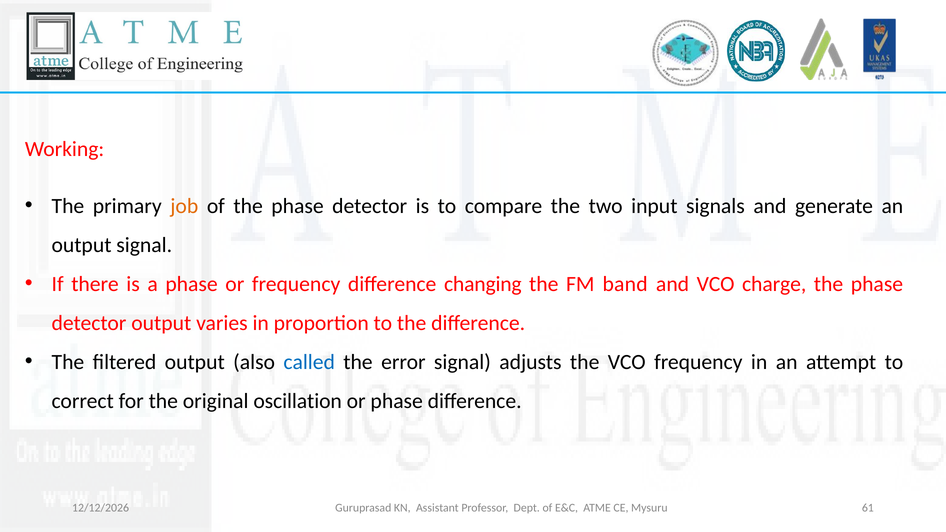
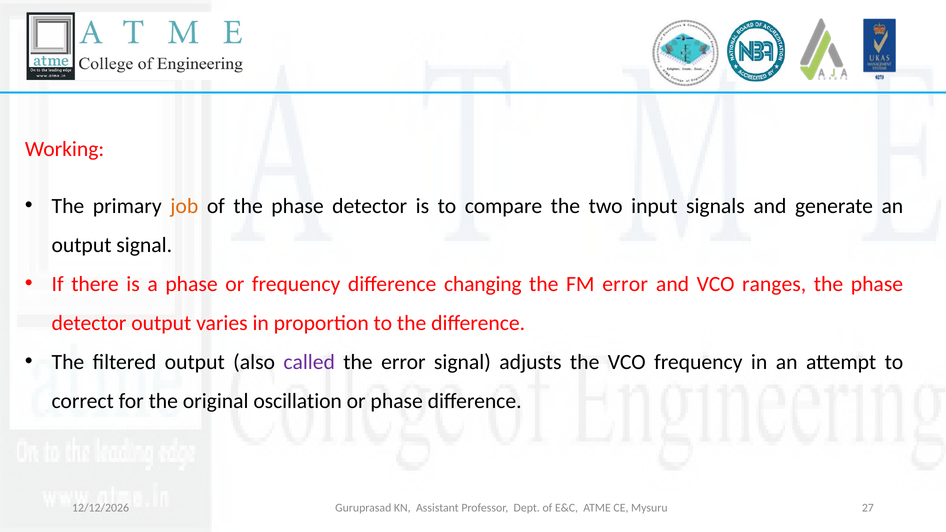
FM band: band -> error (625, 284)
charge: charge -> ranges (774, 284)
called colour: blue -> purple (309, 362)
61: 61 -> 27 (868, 508)
